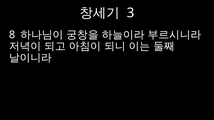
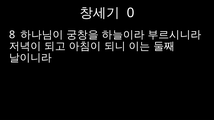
3: 3 -> 0 (131, 13)
